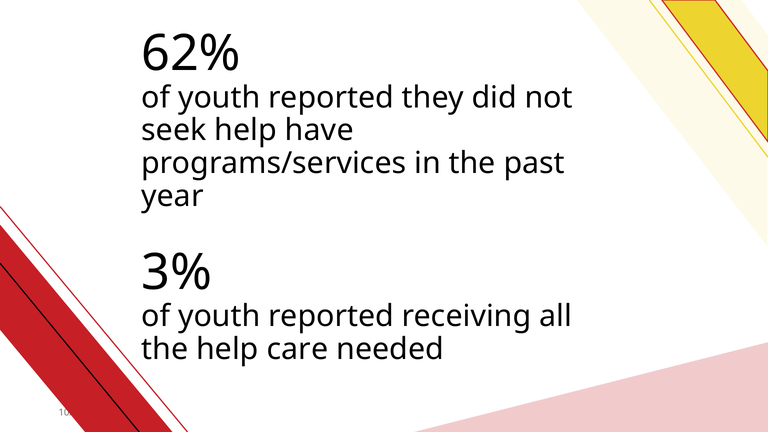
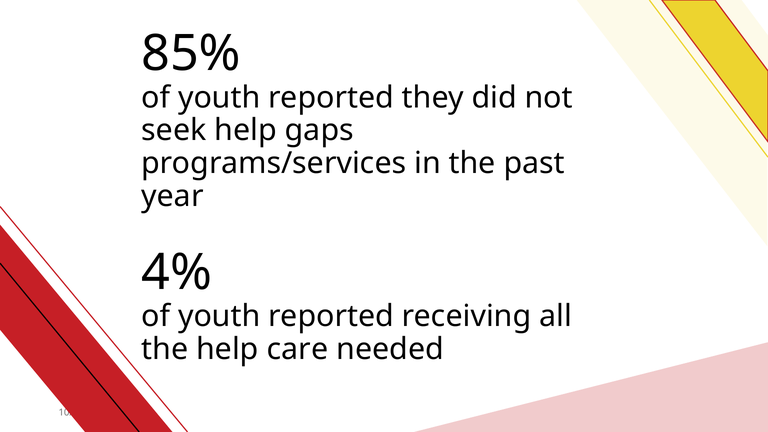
62%: 62% -> 85% (191, 54)
have: have -> gaps (319, 130)
3%: 3% -> 4% (177, 272)
